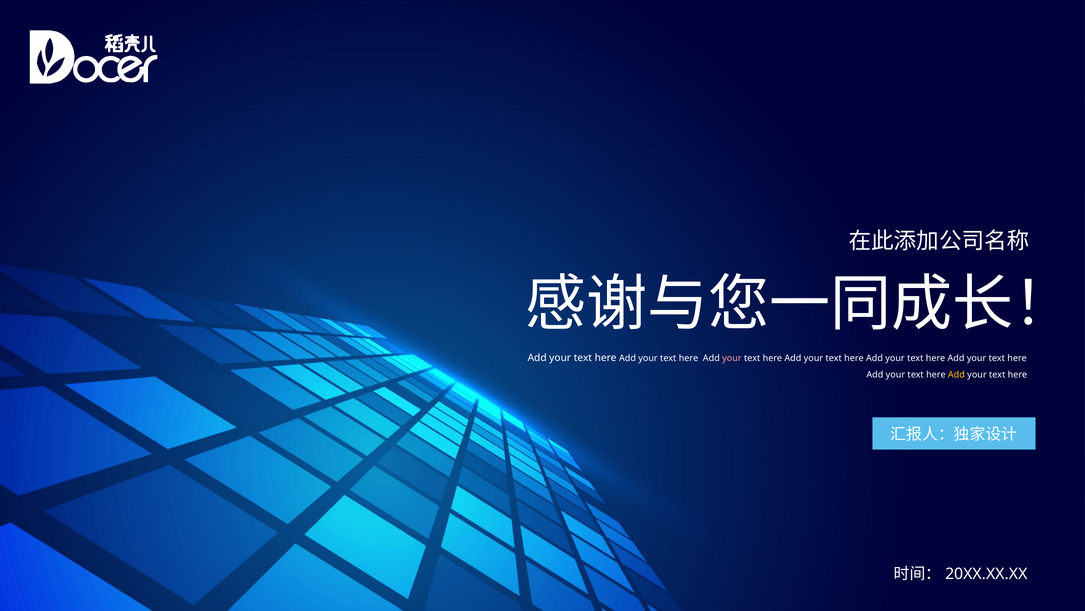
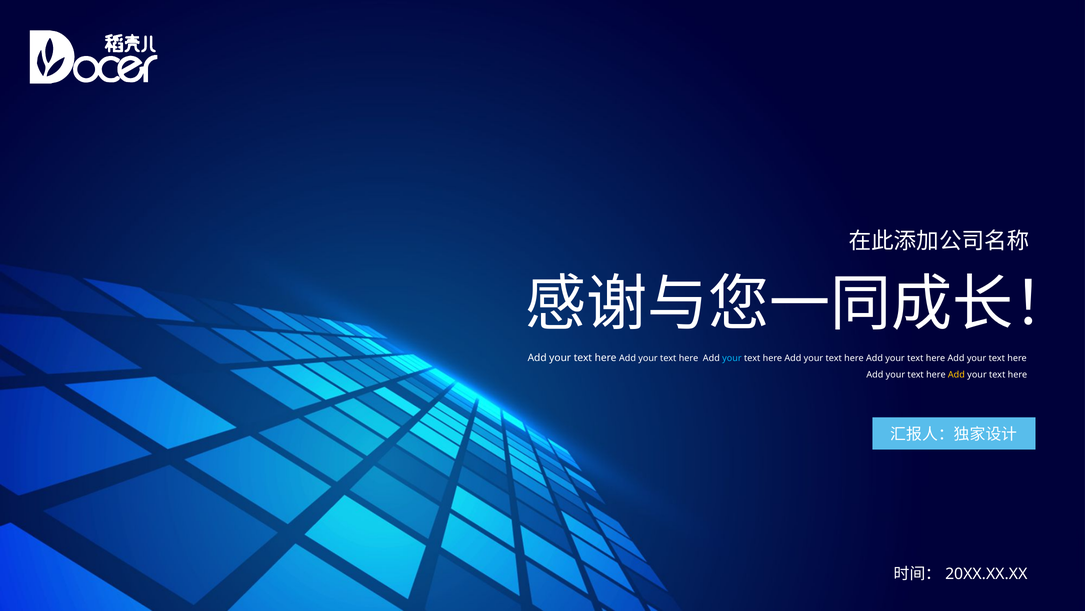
your colour: pink -> light blue (732, 358)
